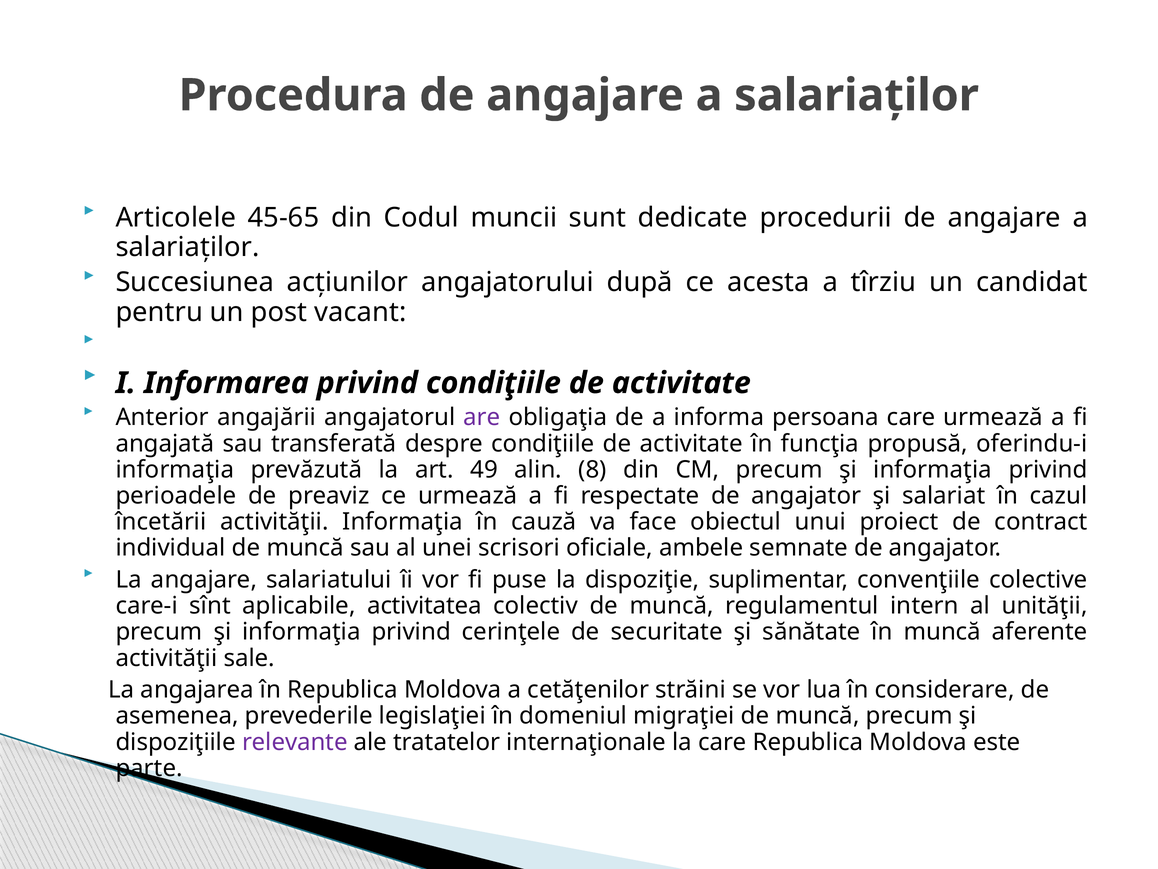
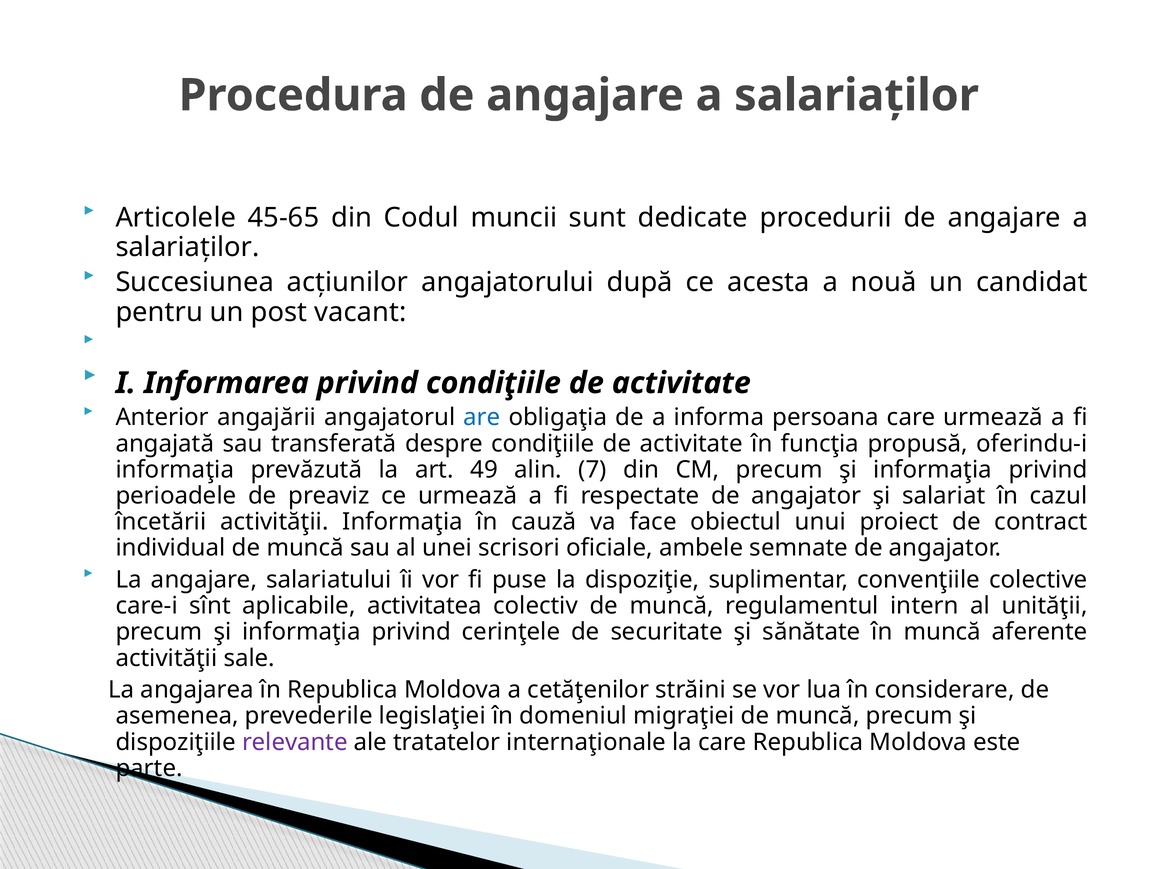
tîrziu: tîrziu -> nouă (884, 282)
are colour: purple -> blue (482, 417)
8: 8 -> 7 (593, 469)
